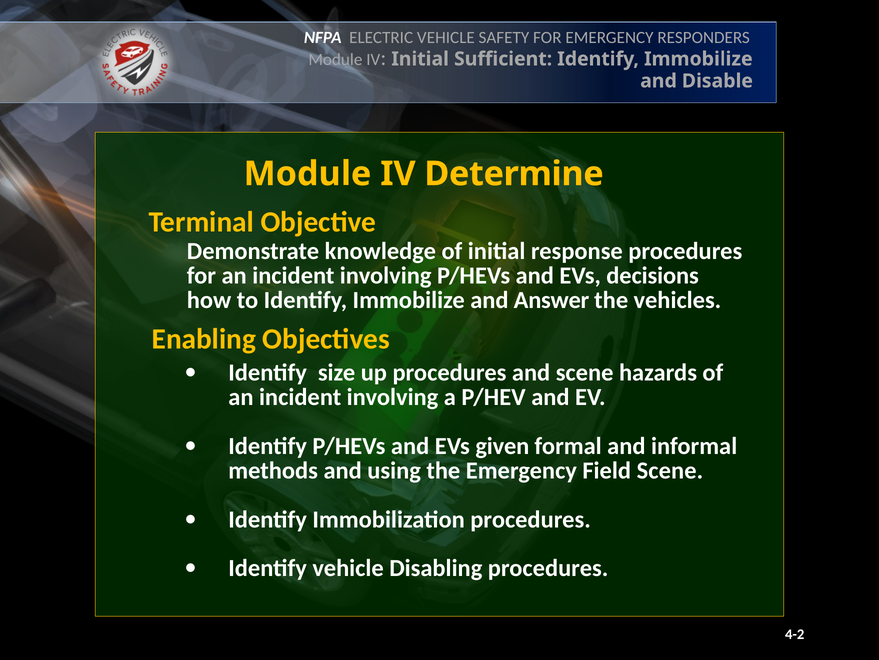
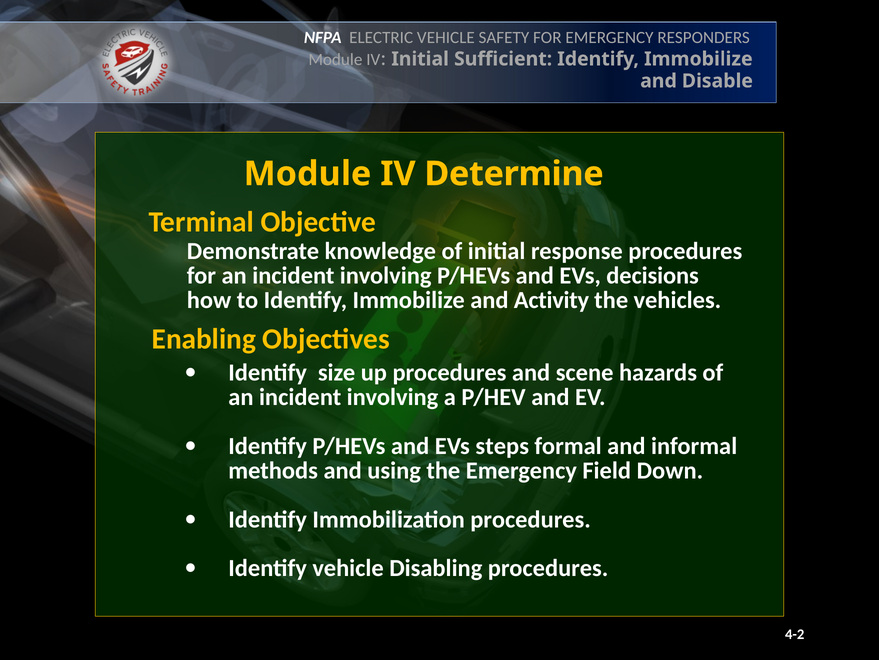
Answer: Answer -> Activity (551, 300)
given: given -> steps (502, 446)
Field Scene: Scene -> Down (670, 470)
